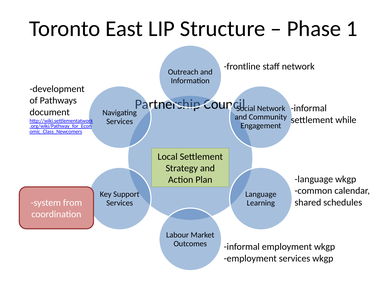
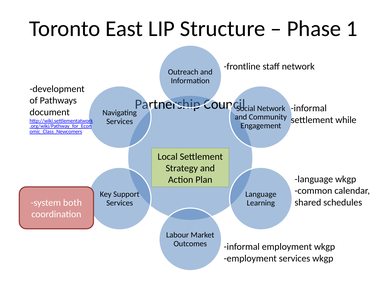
from: from -> both (72, 203)
